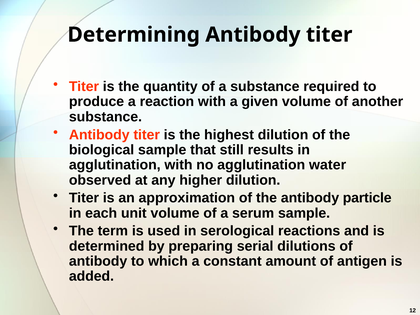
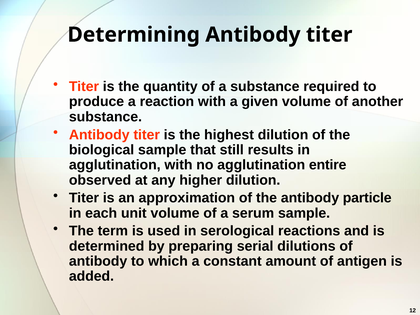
water: water -> entire (328, 165)
